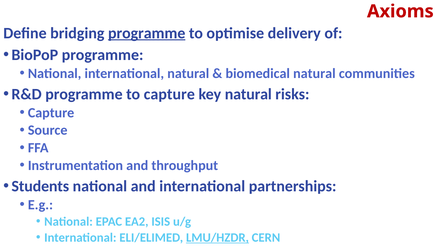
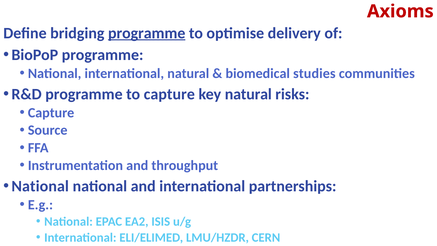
biomedical natural: natural -> studies (314, 73)
Students: Students -> National (40, 186)
LMU/HZDR underline: present -> none (217, 237)
